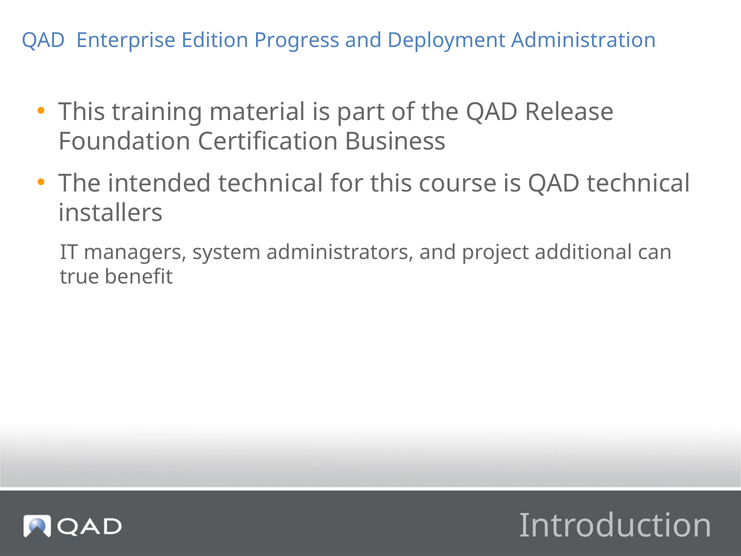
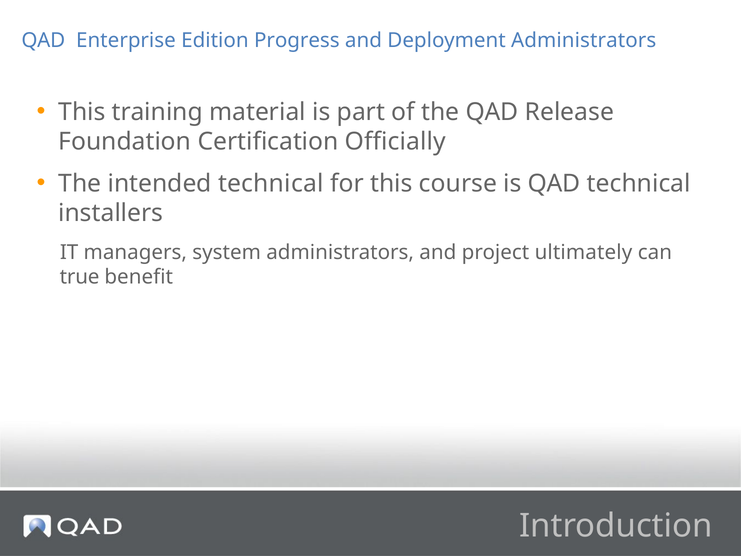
Deployment Administration: Administration -> Administrators (584, 40)
Business: Business -> Officially (395, 142)
additional: additional -> ultimately (583, 252)
